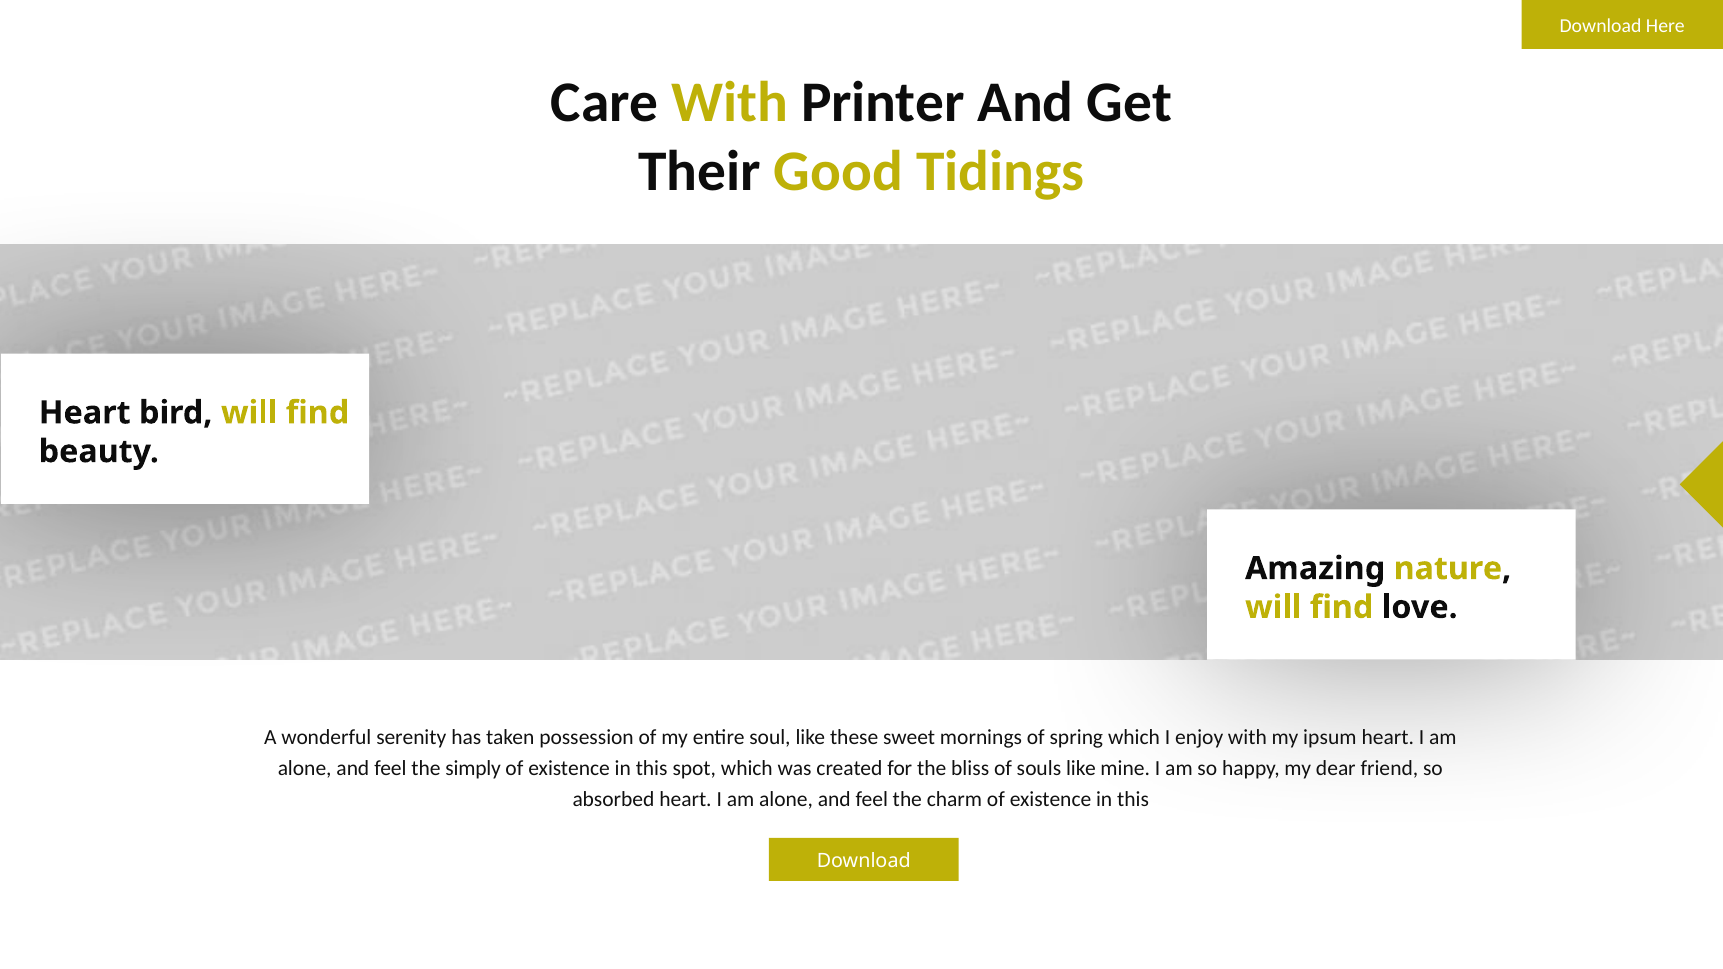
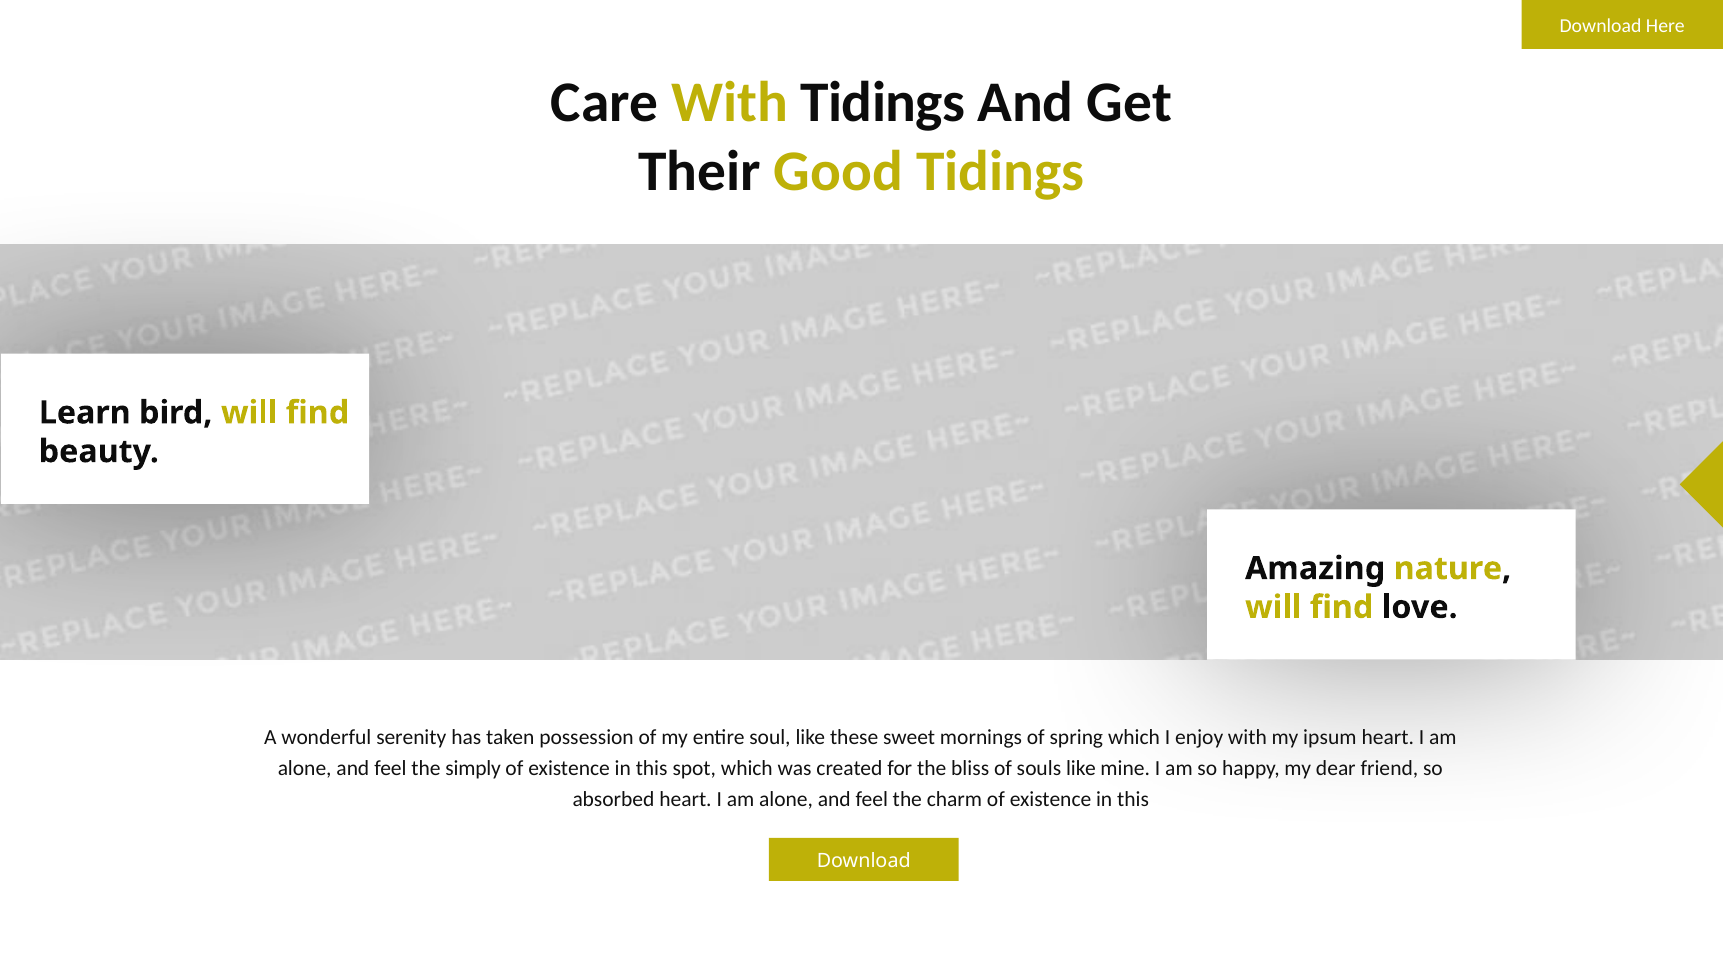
With Printer: Printer -> Tidings (883, 103)
Heart: Heart -> Learn (85, 413)
